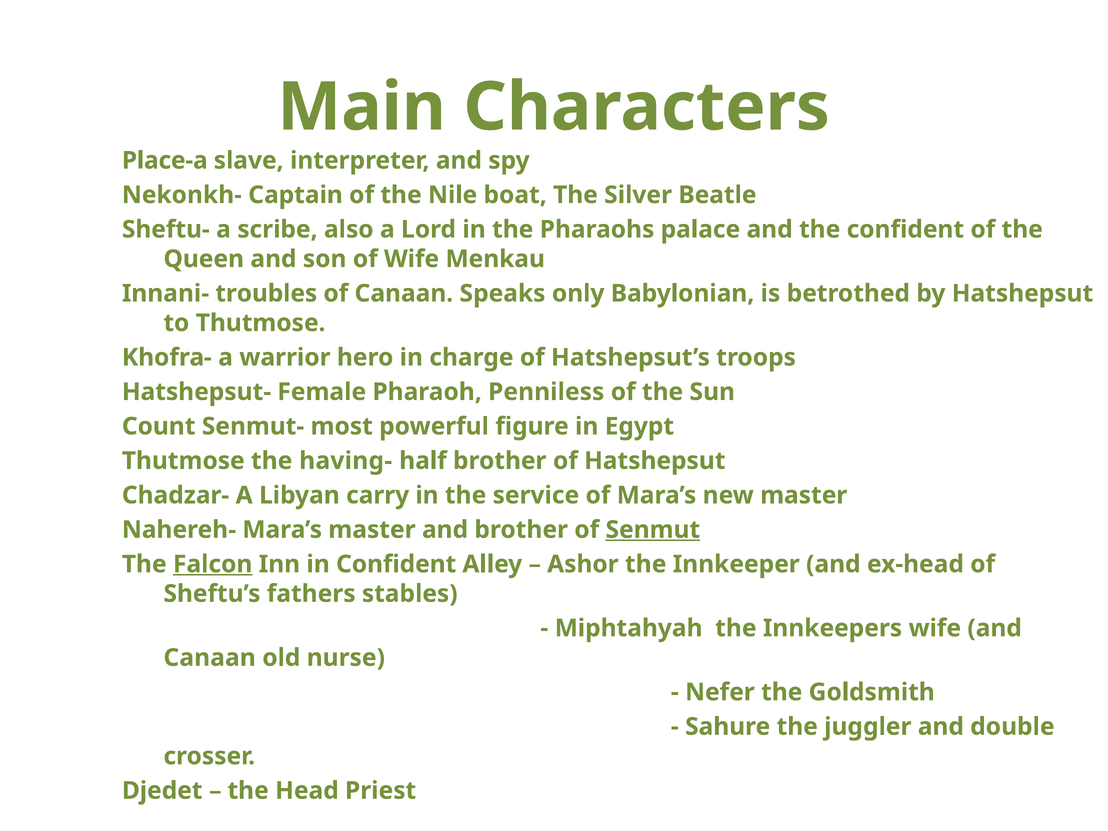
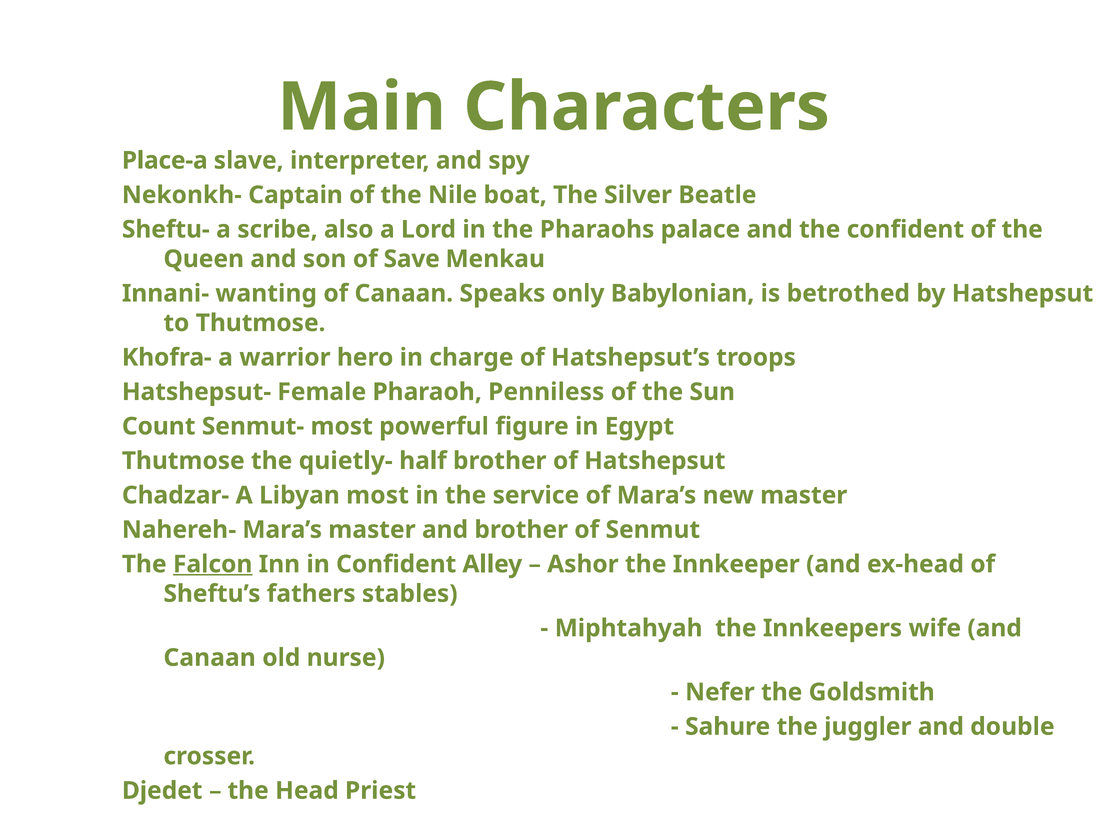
of Wife: Wife -> Save (412, 259)
troubles: troubles -> wanting (266, 293)
having-: having- -> quietly- (346, 461)
Libyan carry: carry -> most (378, 495)
Senmut underline: present -> none (653, 530)
